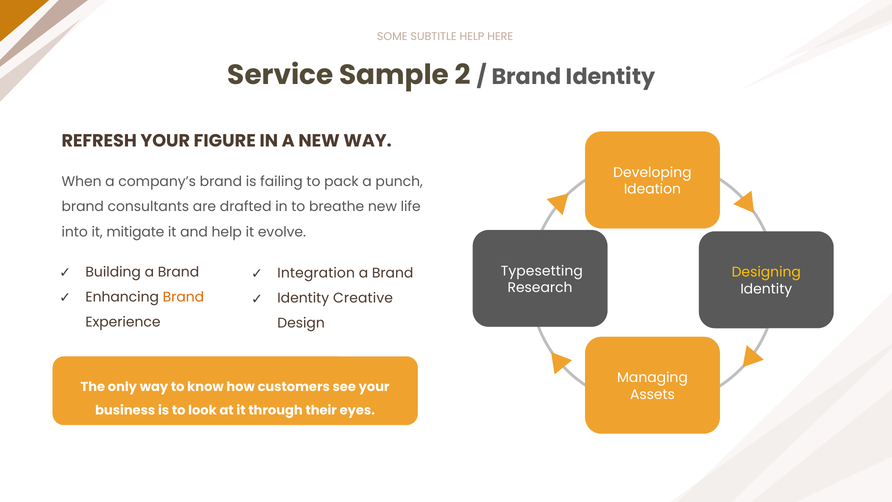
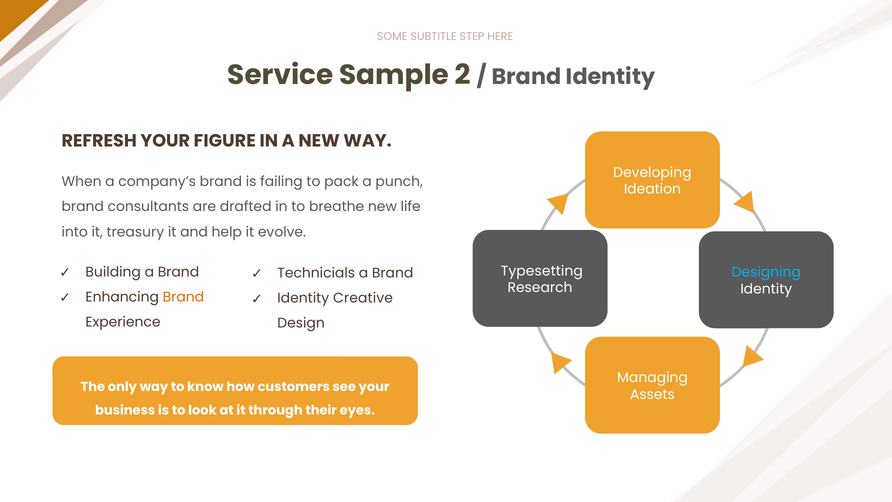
SUBTITLE HELP: HELP -> STEP (472, 37)
mitigate: mitigate -> treasury (135, 232)
Integration: Integration -> Technicials (316, 273)
Designing colour: yellow -> light blue (766, 272)
